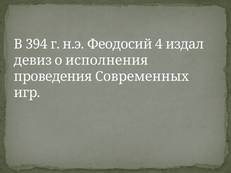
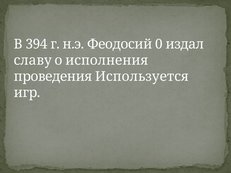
4: 4 -> 0 (159, 44)
девиз: девиз -> славу (33, 60)
Современных: Современных -> Используется (142, 77)
